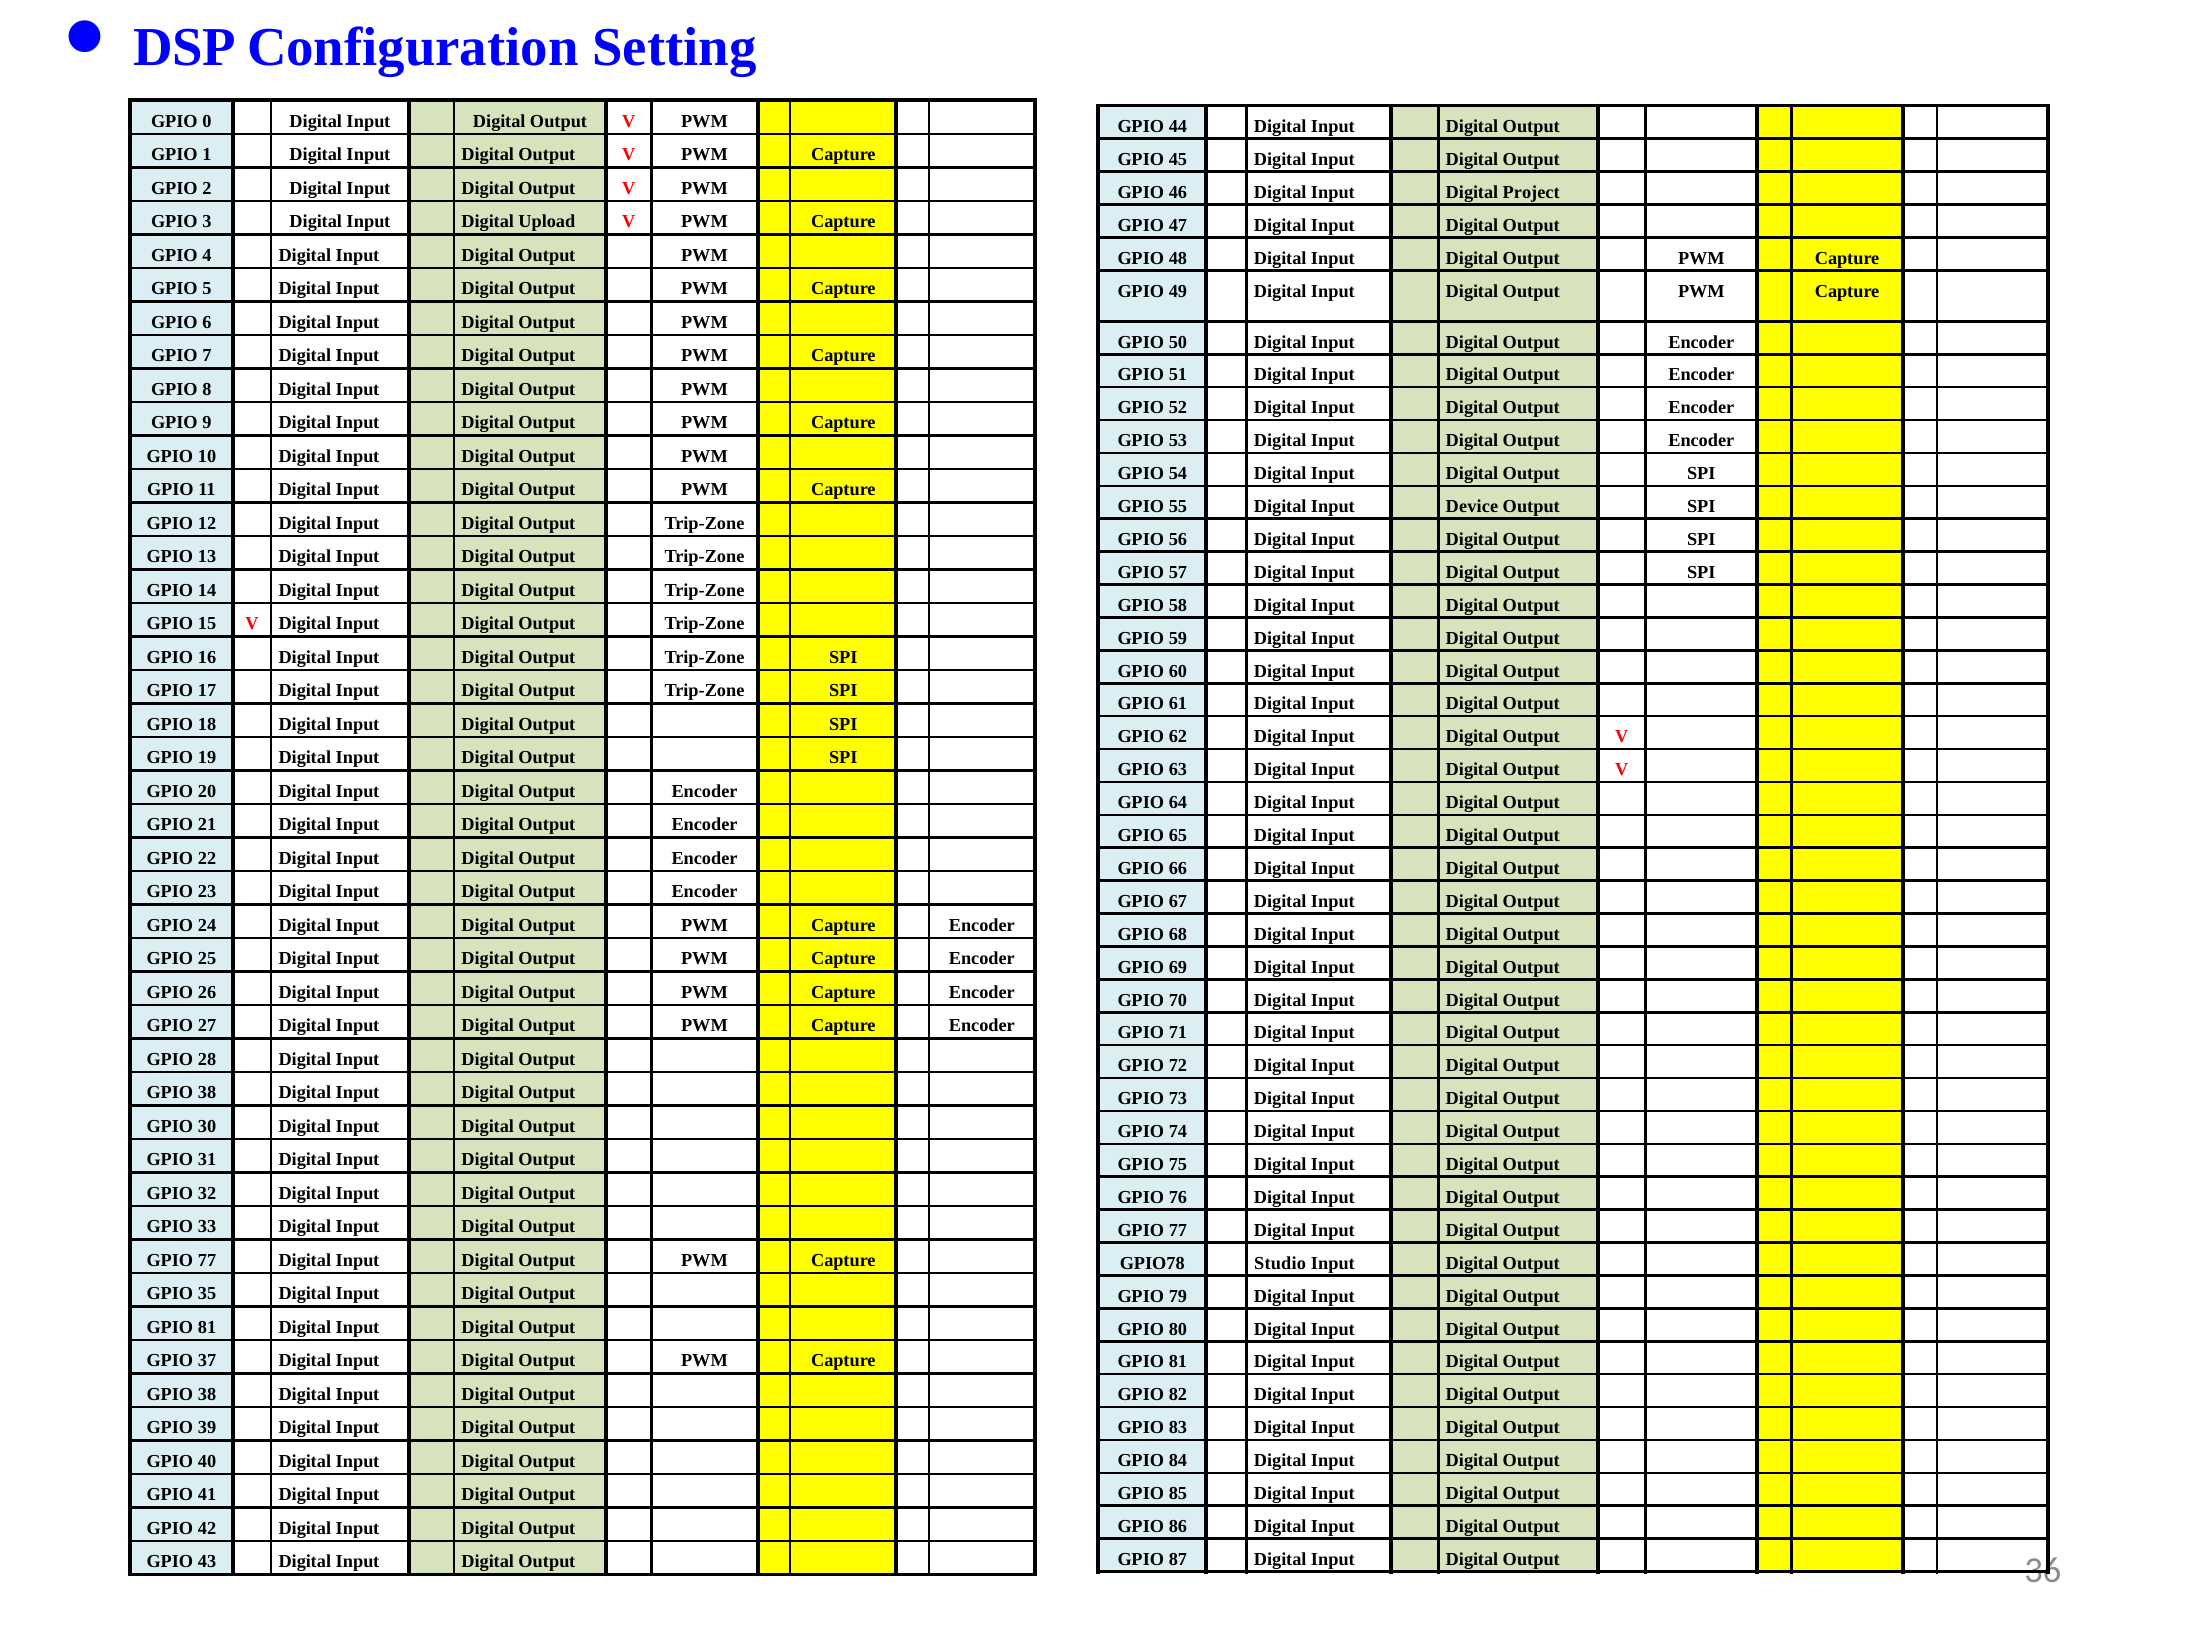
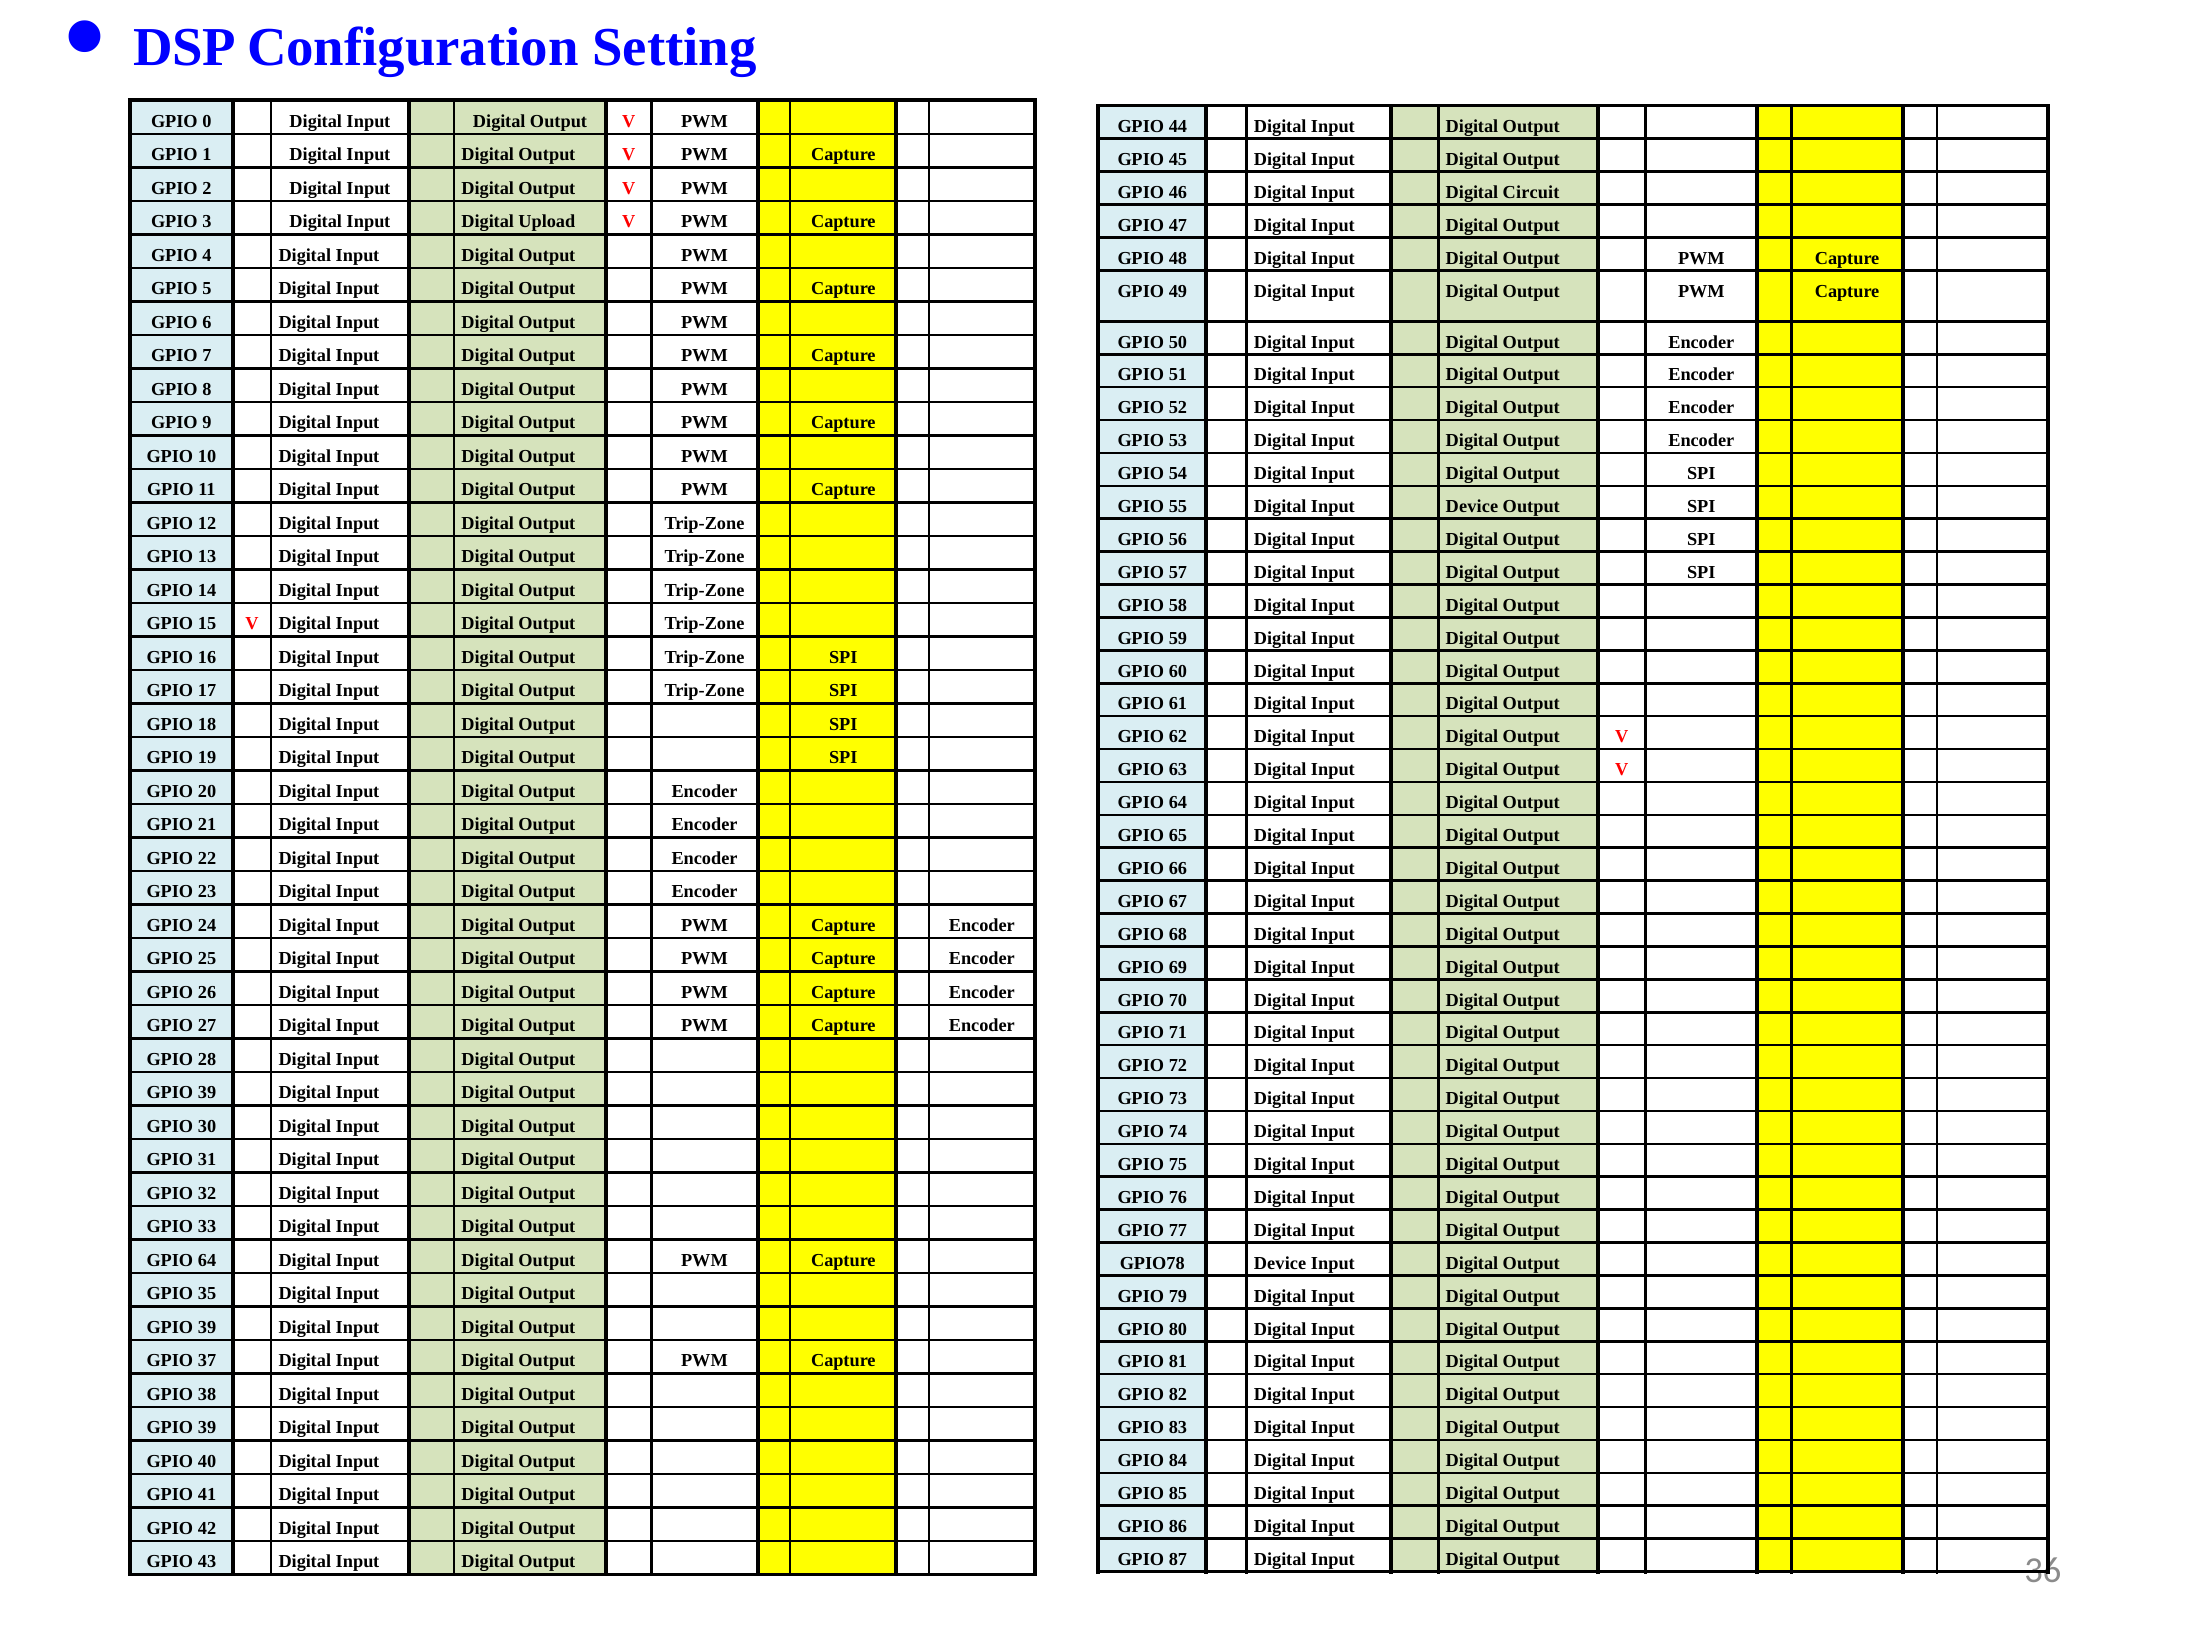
Project: Project -> Circuit (1531, 192)
38: 38 -> 39 (207, 1093)
77: 77 -> 64 (207, 1260)
GPIO78 Studio: Studio -> Device (1280, 1263)
81: 81 -> 39 (207, 1327)
